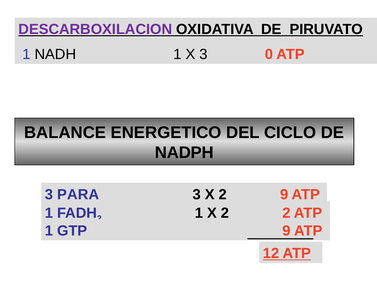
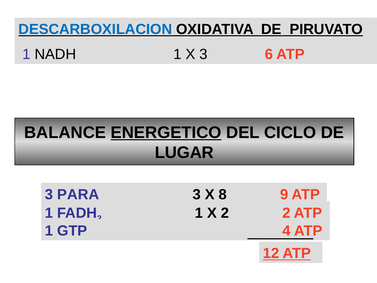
DESCARBOXILACION colour: purple -> blue (95, 29)
0: 0 -> 6 (269, 54)
ENERGETICO underline: none -> present (166, 132)
NADPH: NADPH -> LUGAR (184, 153)
3 X 2: 2 -> 8 (223, 194)
GTP 9: 9 -> 4 (287, 231)
